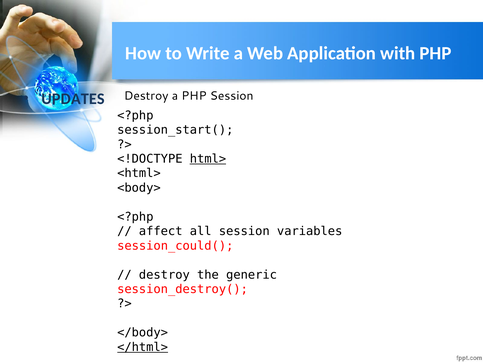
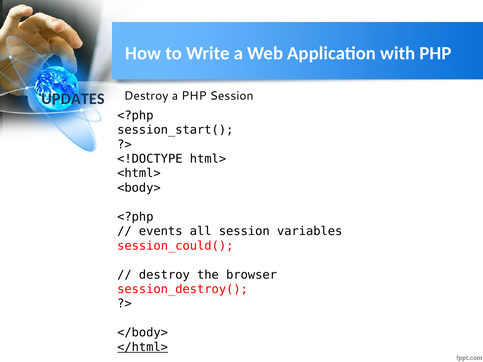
html> underline: present -> none (208, 159)
affect: affect -> events (161, 231)
generic: generic -> browser (252, 275)
